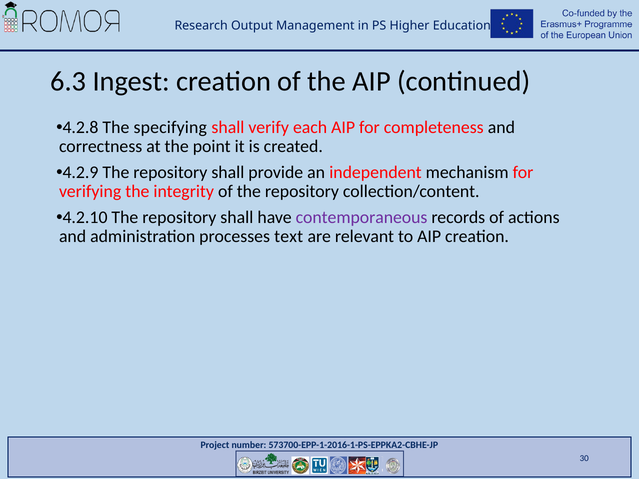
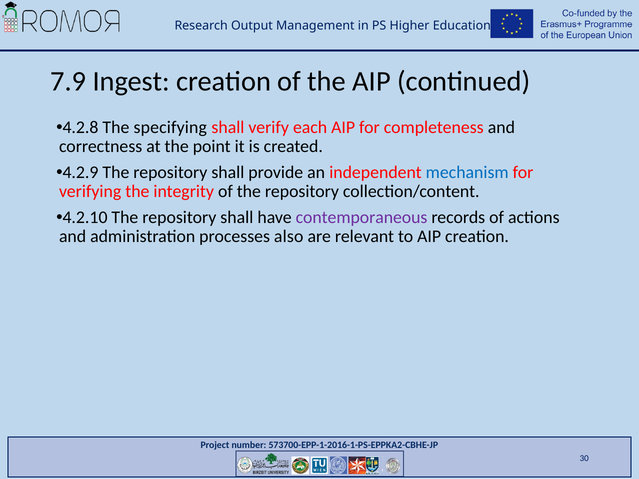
6.3: 6.3 -> 7.9 (68, 82)
mechanism colour: black -> blue (467, 173)
text: text -> also (289, 237)
